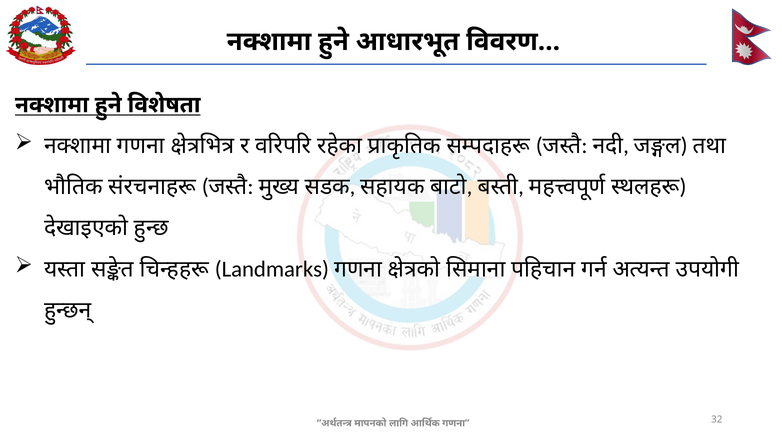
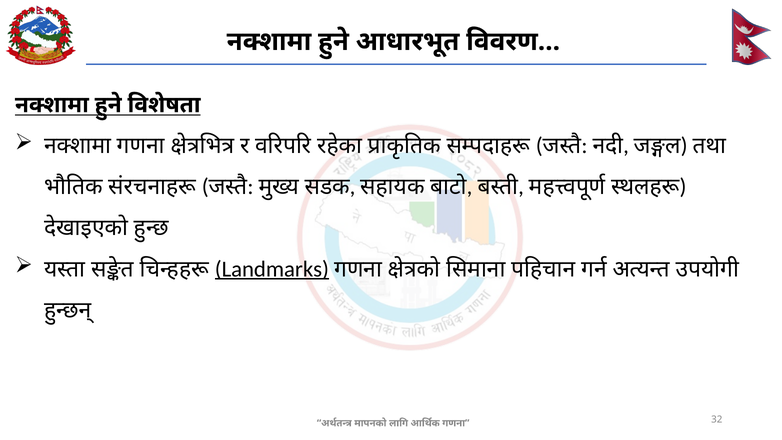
Landmarks underline: none -> present (272, 269)
